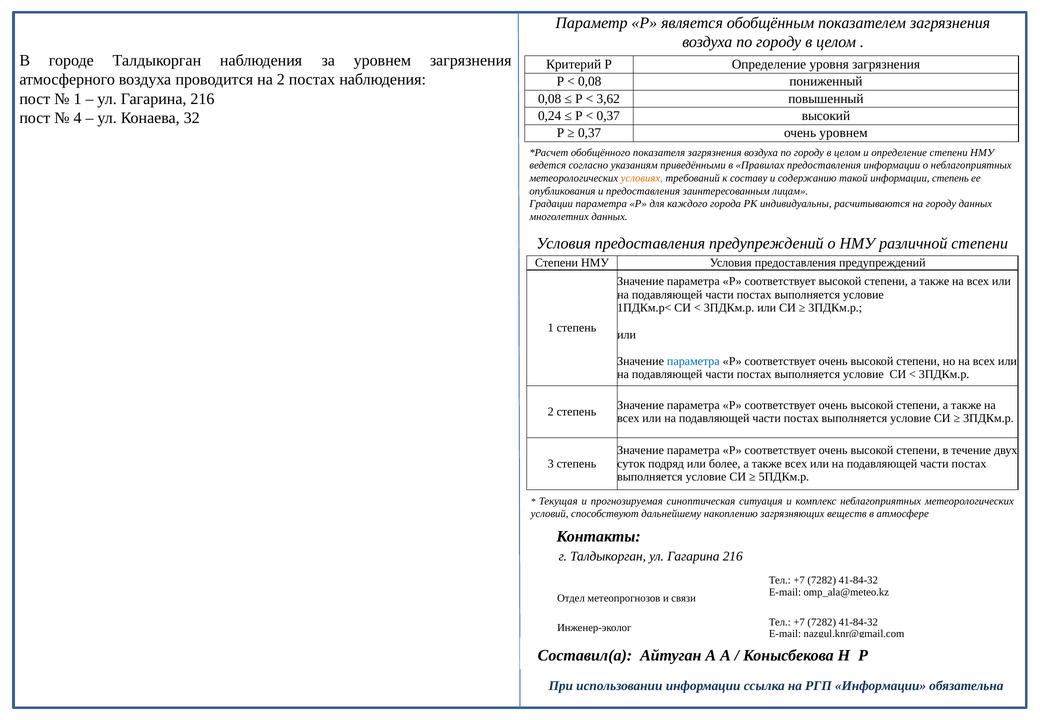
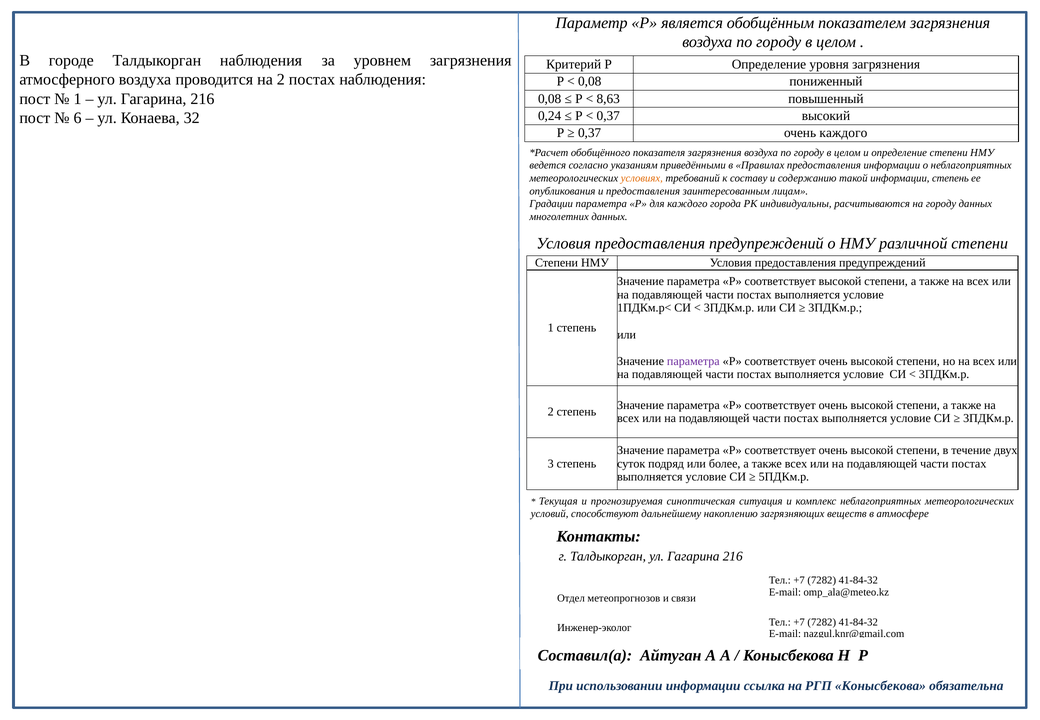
3,62: 3,62 -> 8,63 (608, 99)
4: 4 -> 6 (78, 118)
очень уровнем: уровнем -> каждого (843, 133)
параметра colour: blue -> purple (693, 361)
РГП Информации: Информации -> Конысбекова (880, 686)
